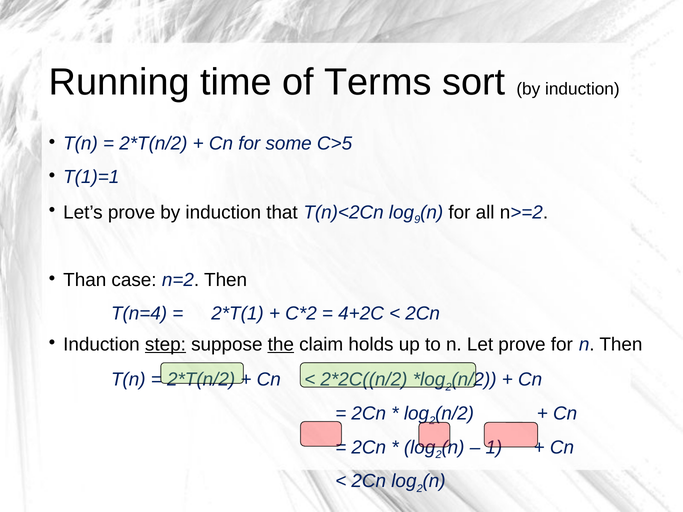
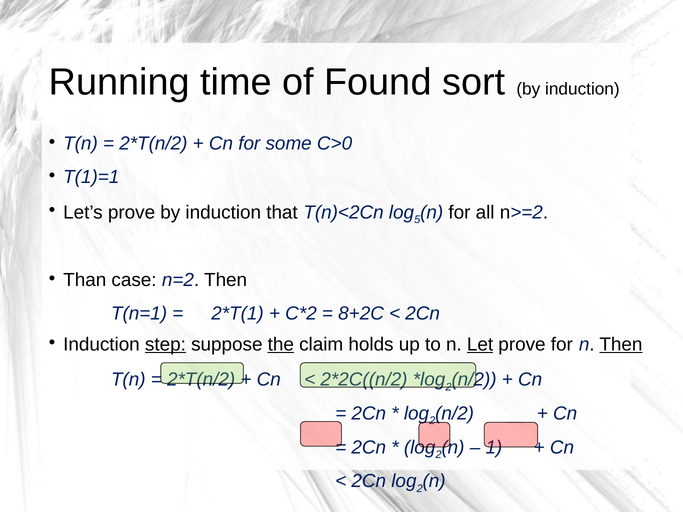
Terms: Terms -> Found (378, 83)
C>5: C>5 -> C>0 (335, 144)
9: 9 -> 5 (417, 220)
T(n=4: T(n=4 -> T(n=1 (139, 314)
4+2C: 4+2C -> 8+2C (361, 314)
Let underline: none -> present (480, 344)
Then underline: none -> present (621, 344)
